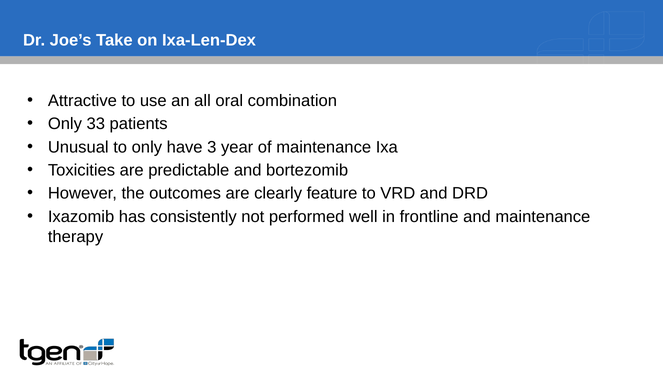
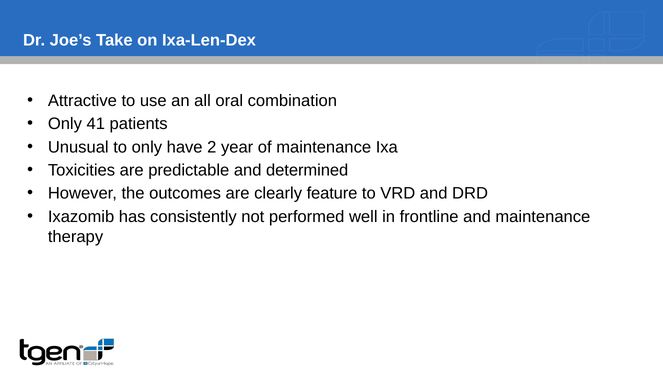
33: 33 -> 41 (96, 124)
3: 3 -> 2 (212, 147)
bortezomib: bortezomib -> determined (307, 170)
